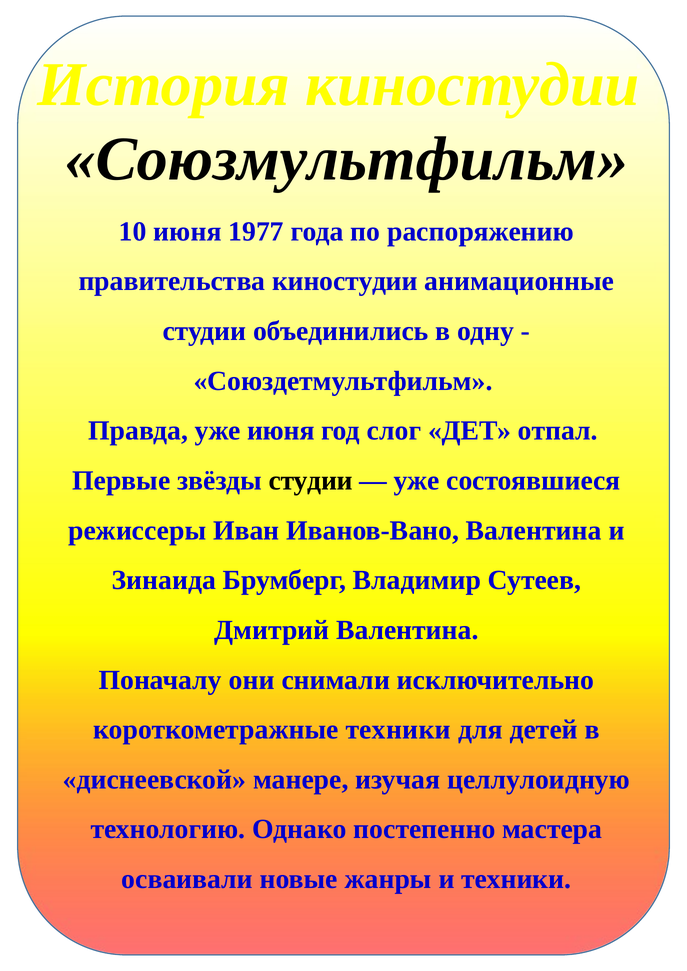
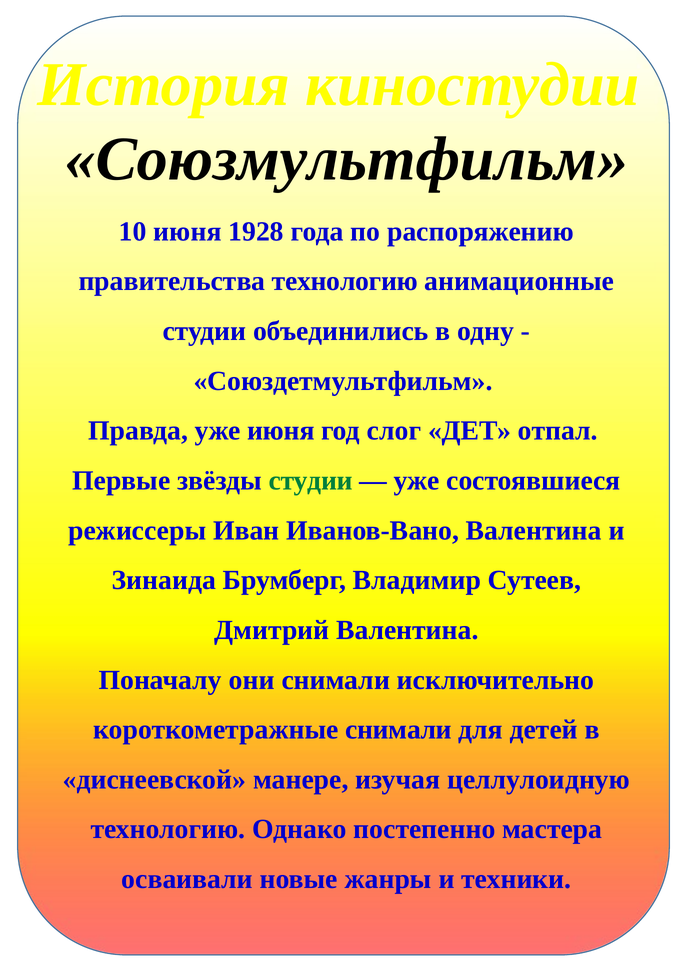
1977: 1977 -> 1928 (256, 232)
правительства киностудии: киностудии -> технологию (345, 281)
студии colour: black -> green (311, 481)
короткометражные техники: техники -> снимали (398, 730)
